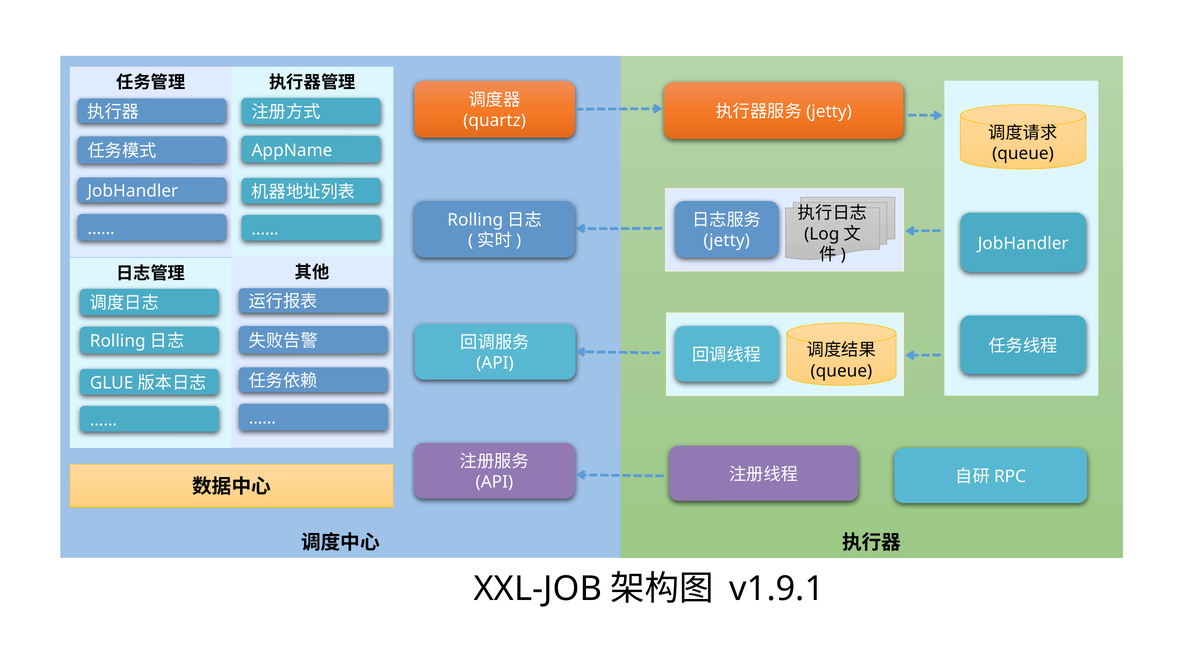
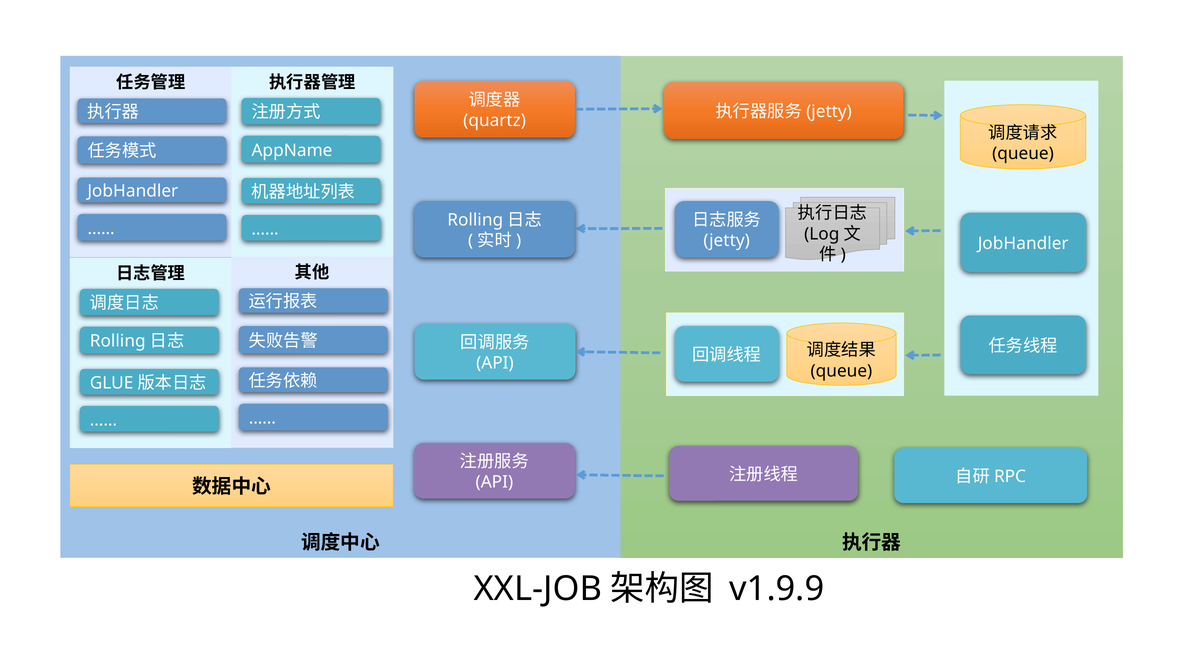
v1.9.1: v1.9.1 -> v1.9.9 (777, 589)
